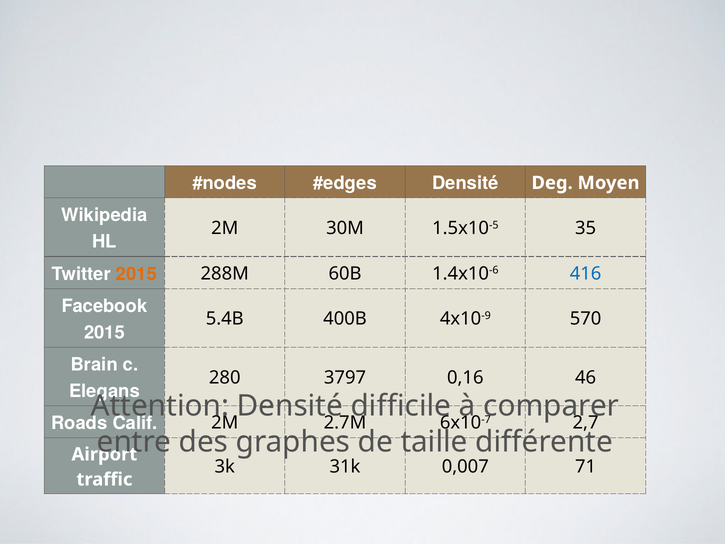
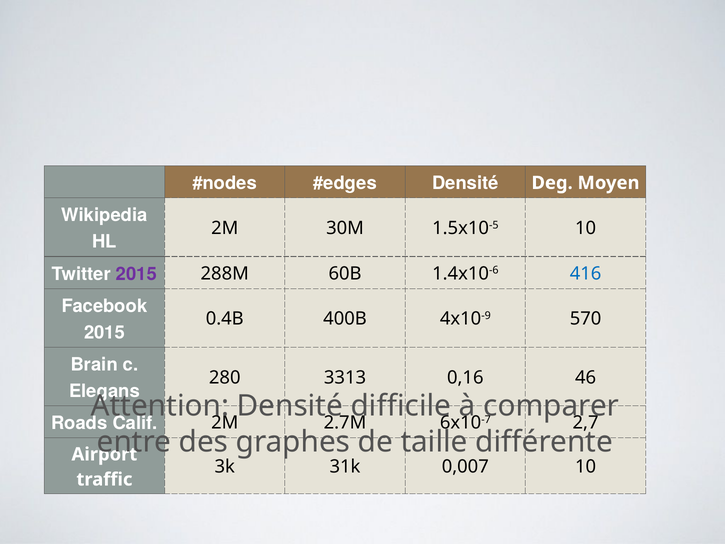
1.5x10-5 35: 35 -> 10 (586, 228)
2015 colour: orange -> purple (136, 274)
5.4B: 5.4B -> 0.4B (225, 319)
3797: 3797 -> 3313 (345, 377)
0,007 71: 71 -> 10 (586, 467)
